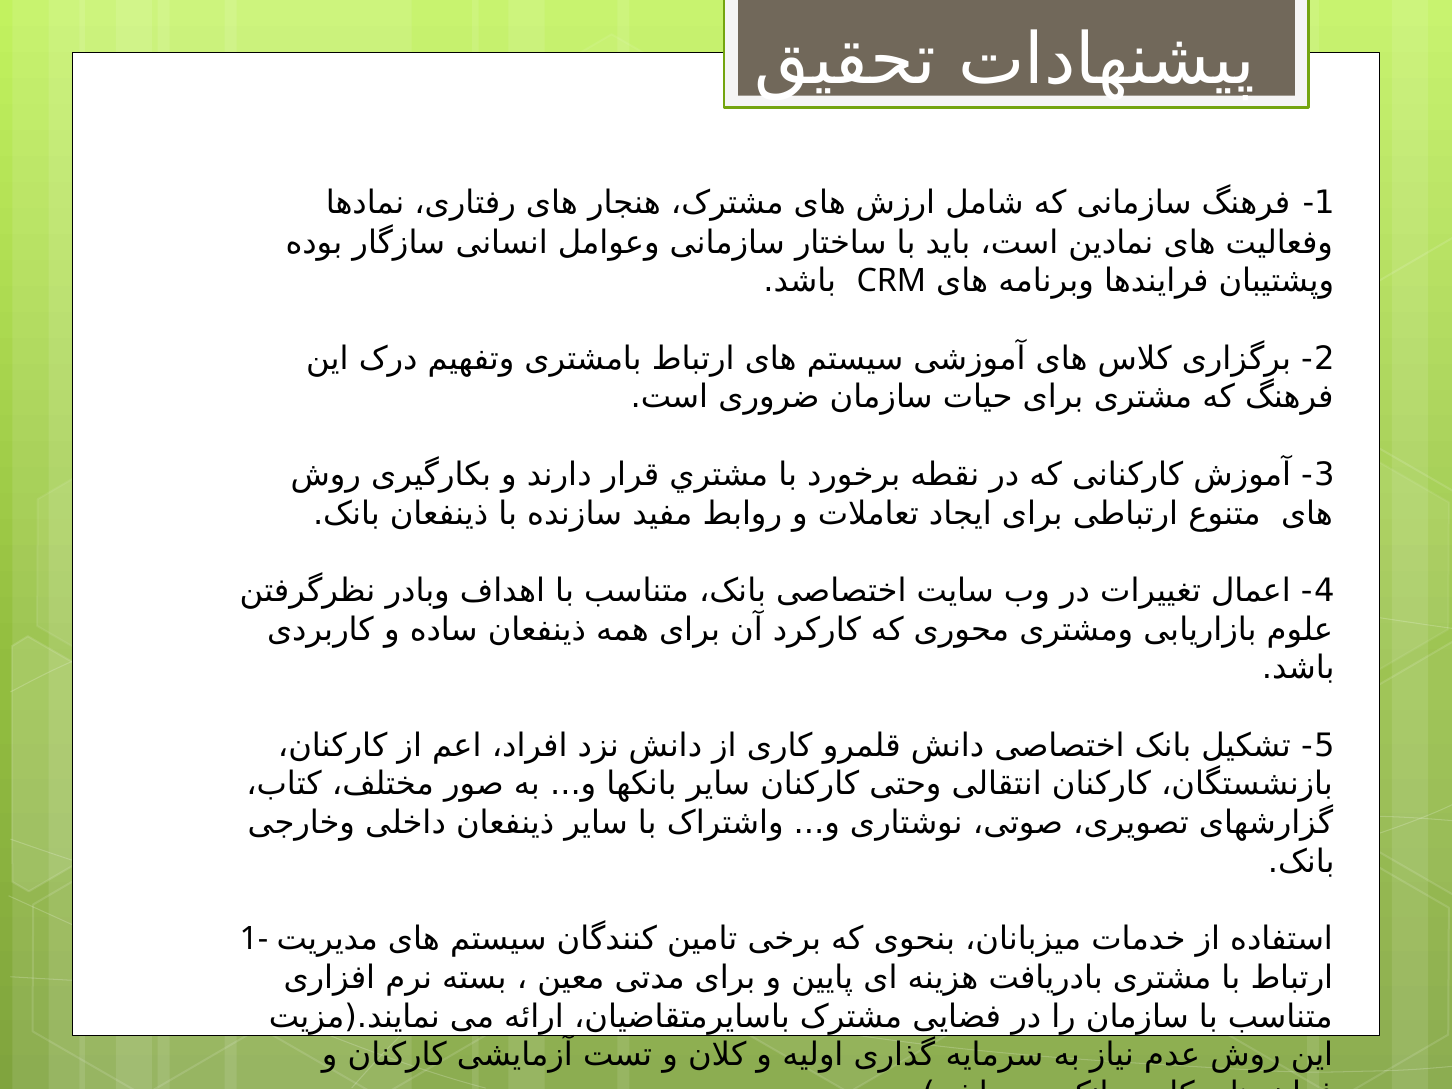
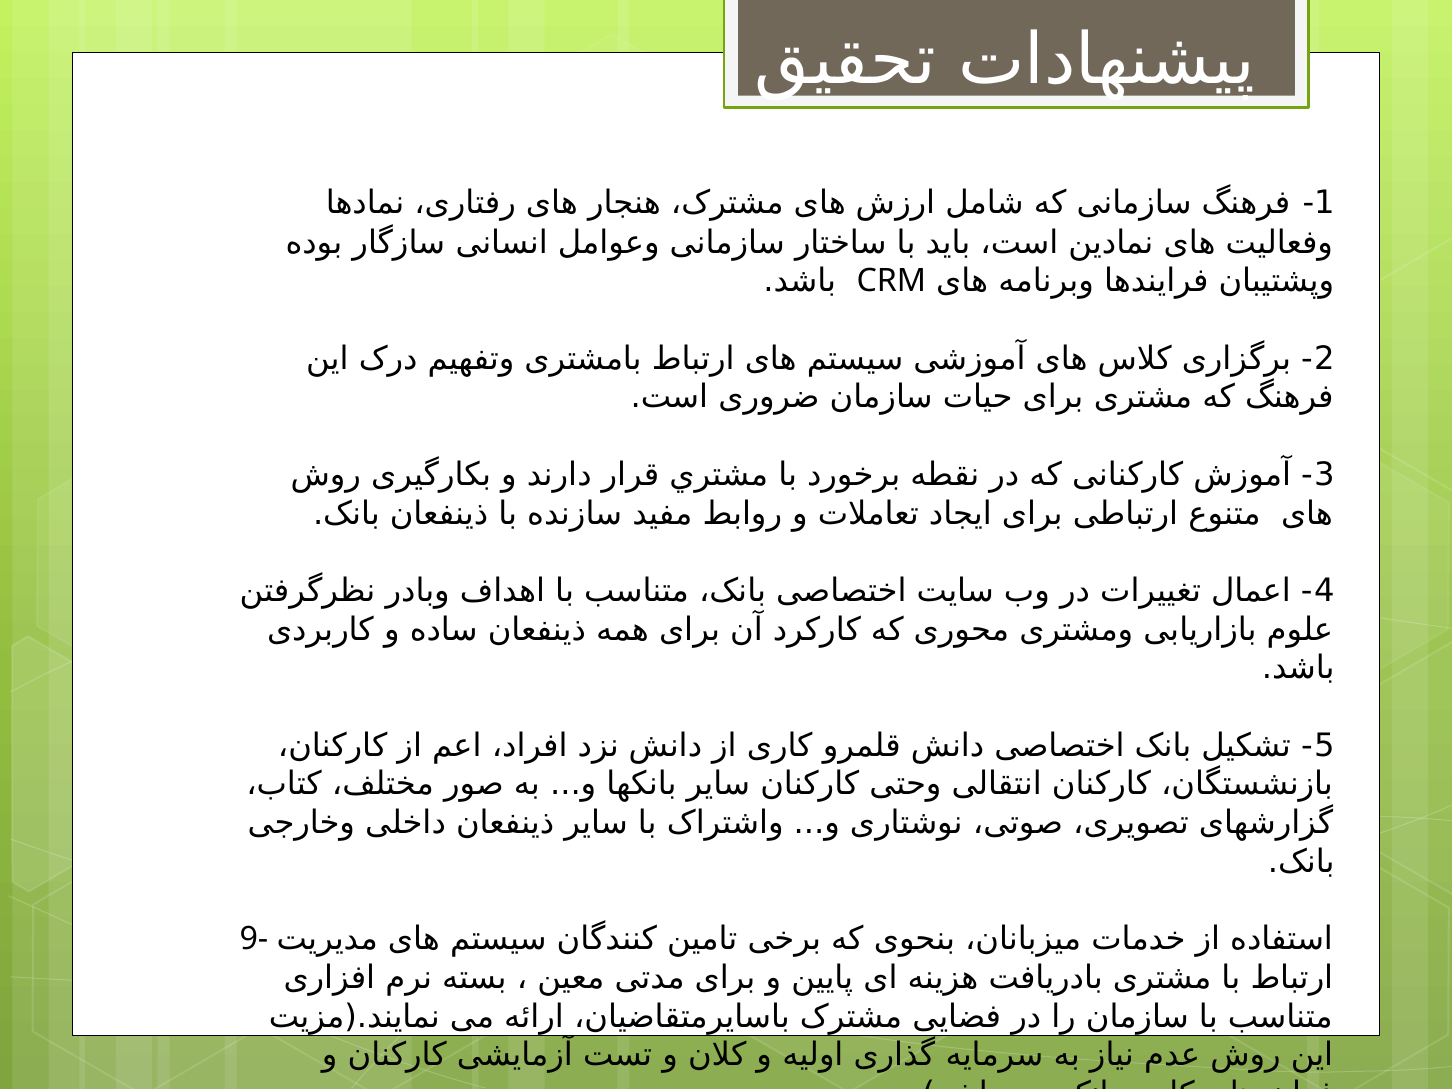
1-: 1- -> 9- (254, 939)
